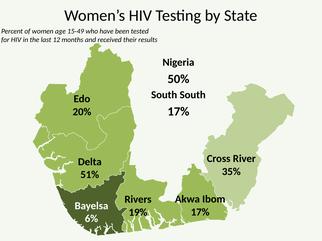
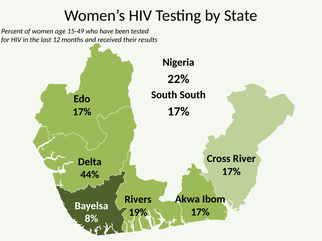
50%: 50% -> 22% (178, 79)
20%: 20% -> 17% (82, 112)
35%: 35% -> 17% (231, 172)
51%: 51% -> 44% (90, 175)
6%: 6% -> 8% (92, 219)
